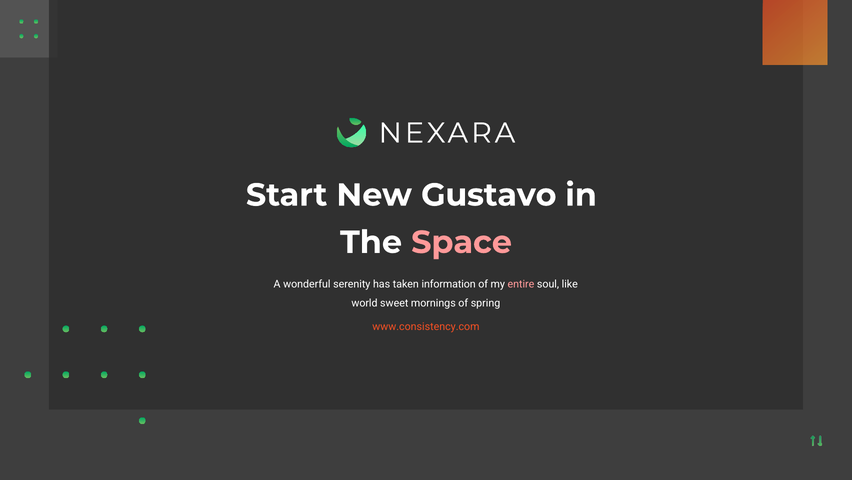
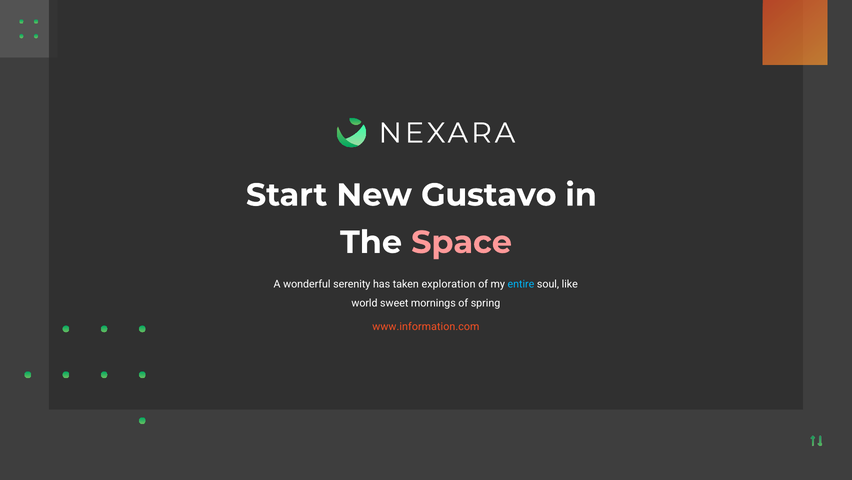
information: information -> exploration (449, 284)
entire colour: pink -> light blue (521, 284)
www.consistency.com: www.consistency.com -> www.information.com (426, 326)
